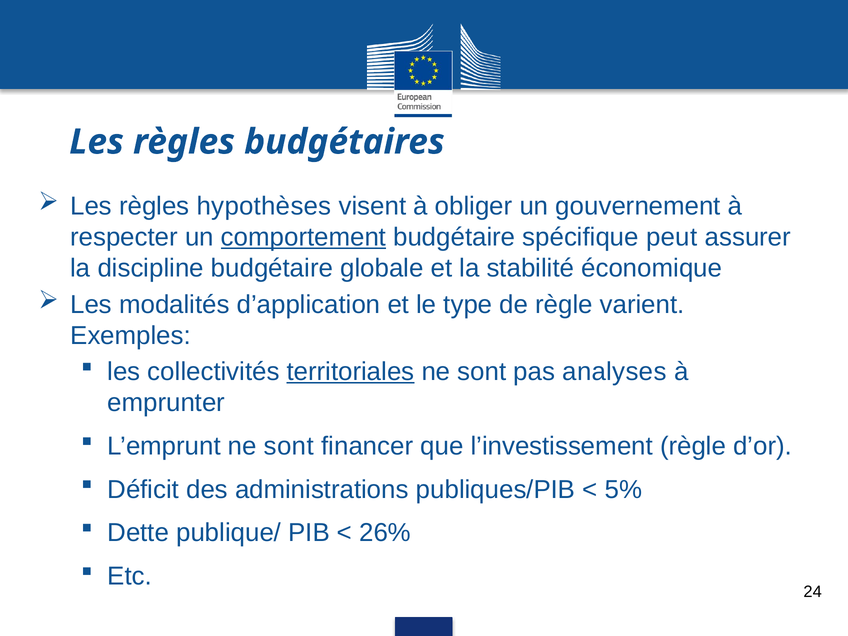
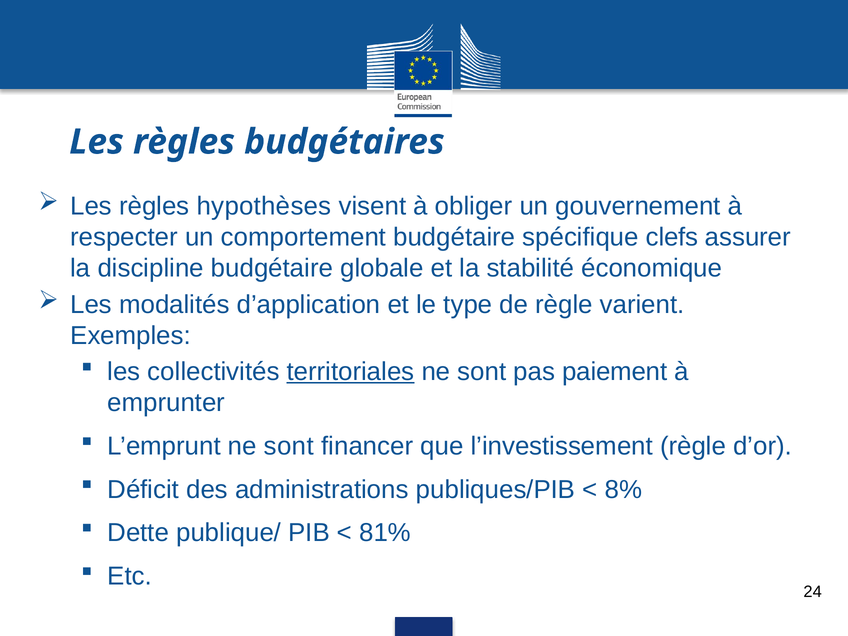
comportement underline: present -> none (304, 237)
peut: peut -> clefs (672, 237)
analyses: analyses -> paiement (615, 372)
5%: 5% -> 8% (623, 490)
26%: 26% -> 81% (385, 533)
